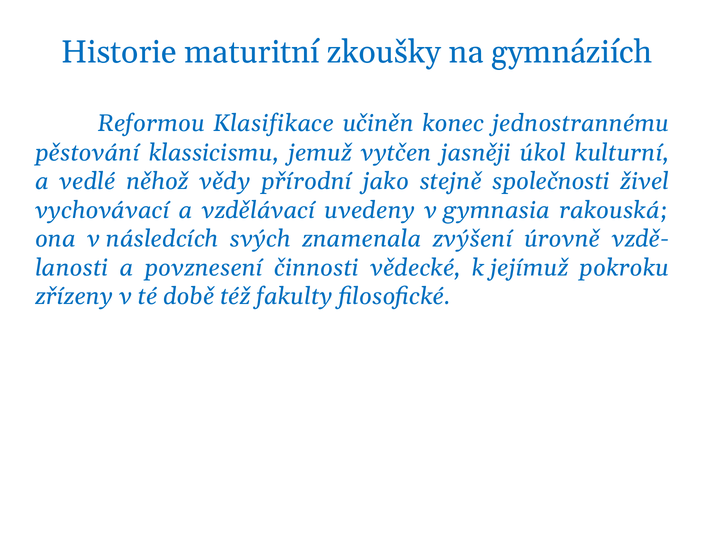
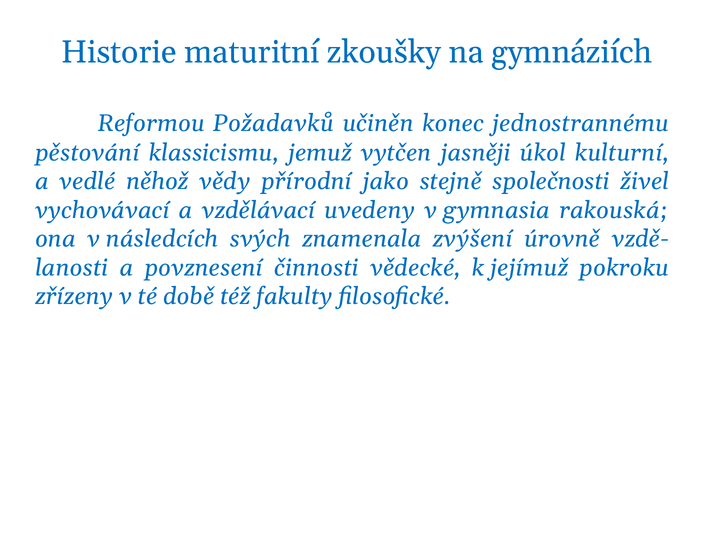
Klasifikace: Klasifikace -> Požadavků (274, 123)
